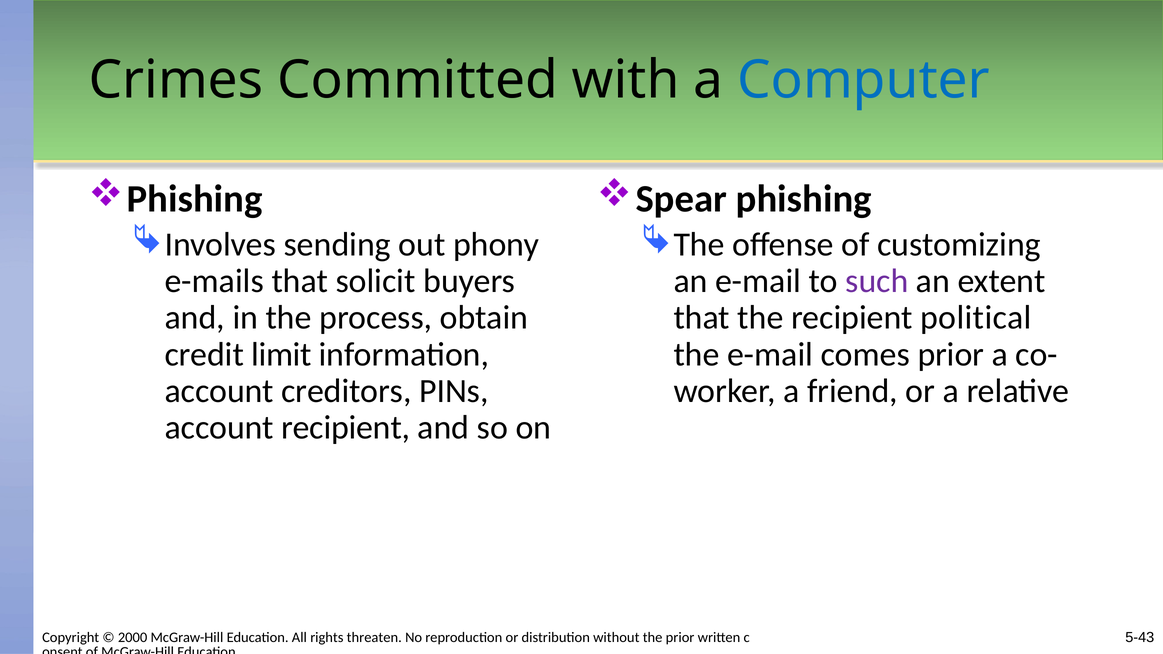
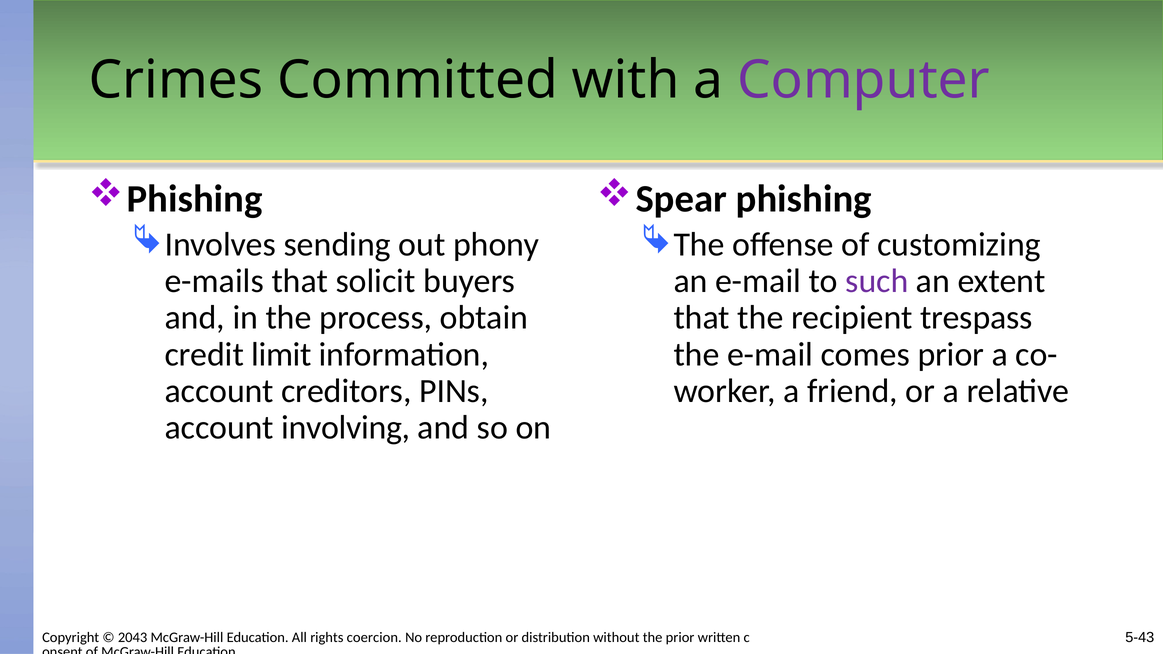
Computer colour: blue -> purple (864, 80)
political: political -> trespass (976, 318)
account recipient: recipient -> involving (346, 428)
2000: 2000 -> 2043 (133, 638)
threaten: threaten -> coercion (374, 638)
